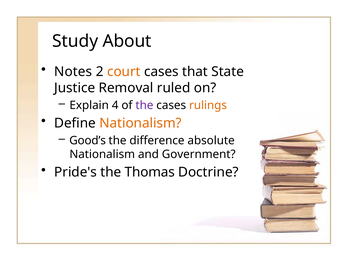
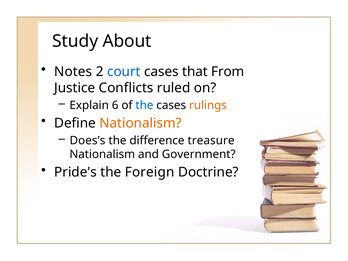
court colour: orange -> blue (124, 72)
State: State -> From (228, 72)
Removal: Removal -> Conflicts (126, 88)
4: 4 -> 6 (115, 105)
the colour: purple -> blue (144, 105)
Good’s: Good’s -> Does’s (87, 140)
absolute: absolute -> treasure (211, 140)
Thomas: Thomas -> Foreign (150, 172)
